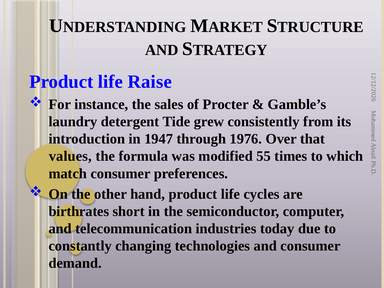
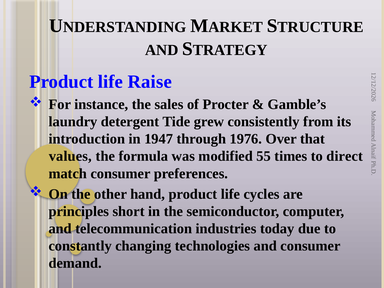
which: which -> direct (345, 156)
birthrates: birthrates -> principles (79, 211)
